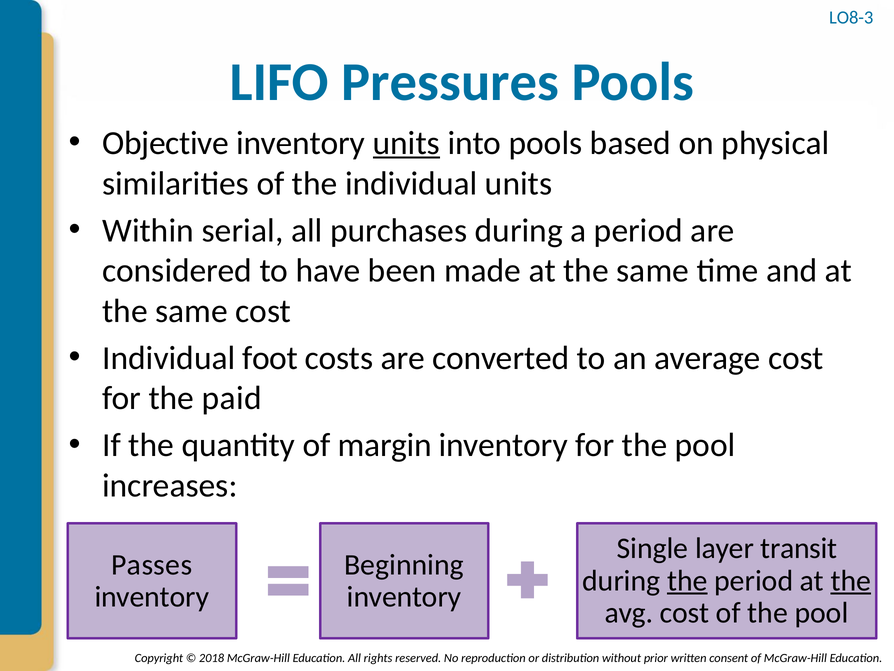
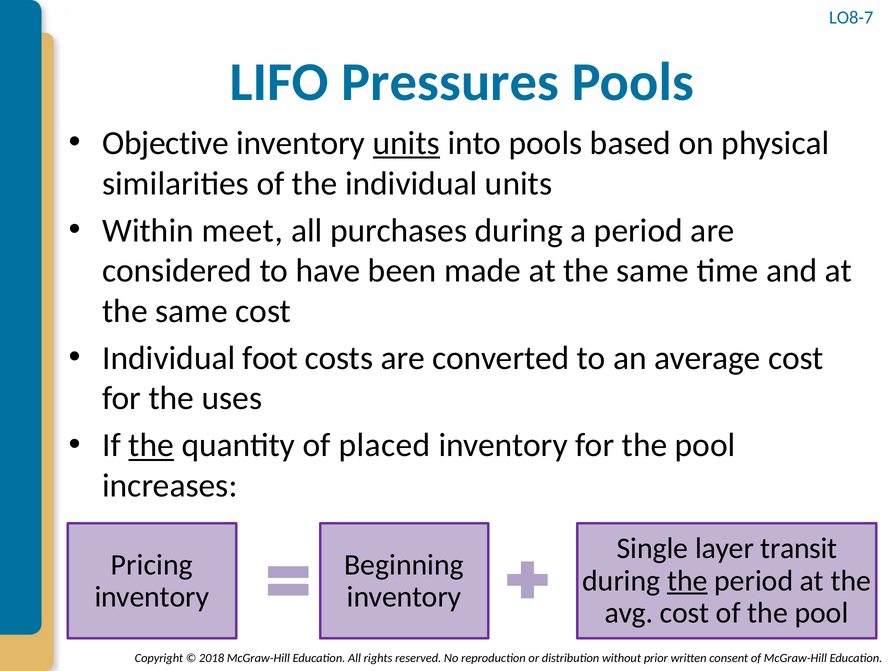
LO8-3: LO8-3 -> LO8-7 (851, 18)
serial: serial -> meet (242, 230)
paid: paid -> uses (232, 398)
the underline: none -> present (151, 445)
margin: margin -> placed (384, 445)
Passes: Passes -> Pricing (152, 564)
the underline: present -> none (851, 580)
